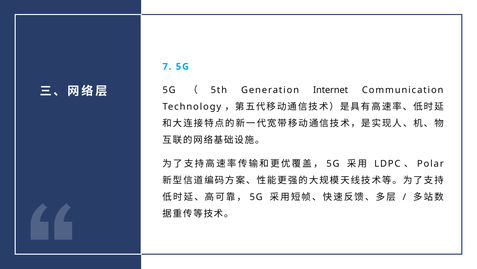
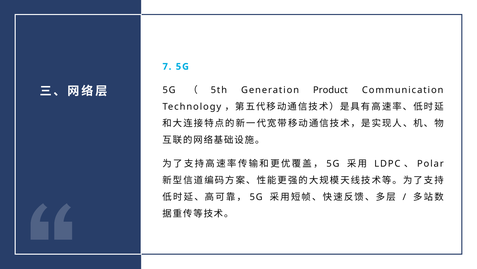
Internet: Internet -> Product (330, 90)
